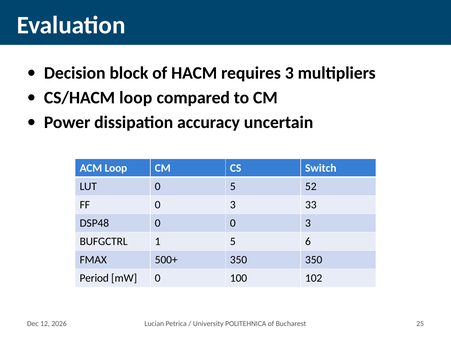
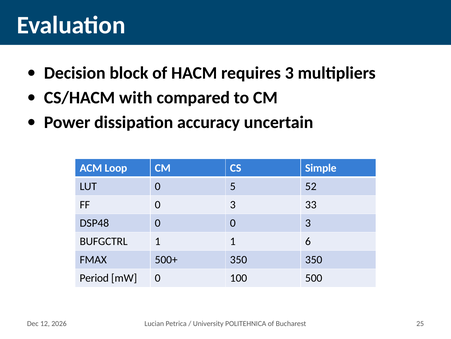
CS/HACM loop: loop -> with (136, 98)
Switch: Switch -> Simple (321, 168)
1 5: 5 -> 1 (233, 241)
102: 102 -> 500 (314, 277)
